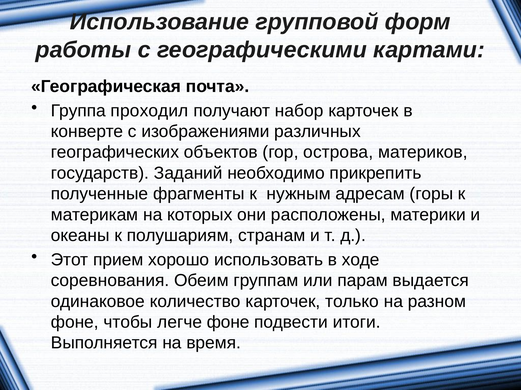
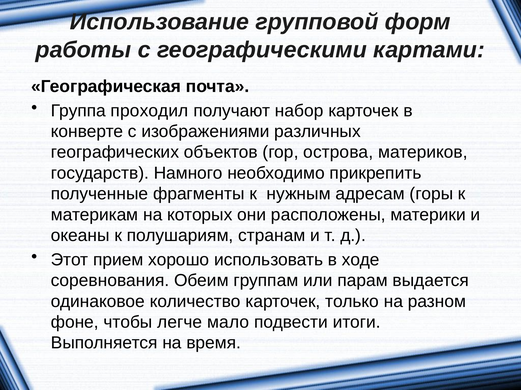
Заданий: Заданий -> Намного (188, 173)
легче фоне: фоне -> мало (228, 323)
